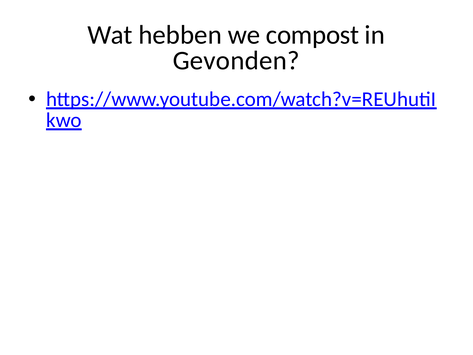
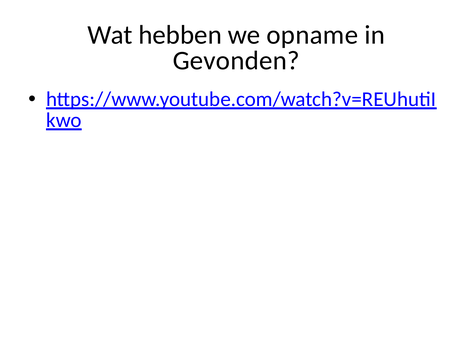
compost: compost -> opname (312, 35)
